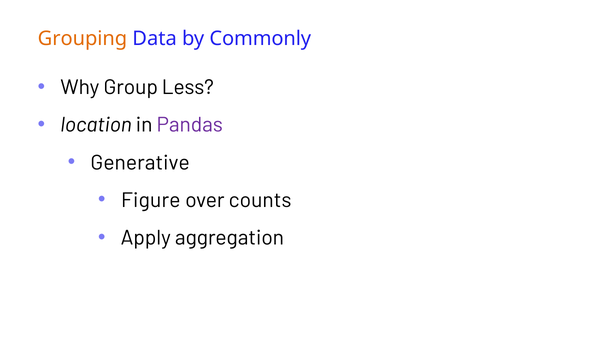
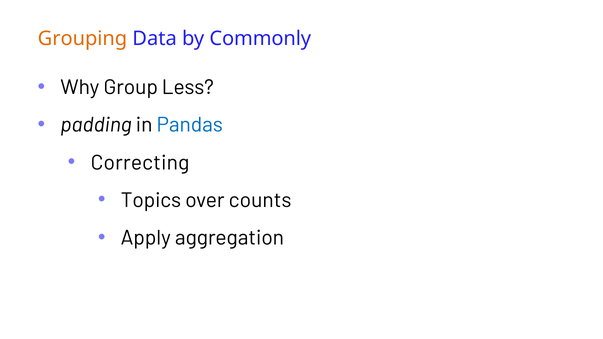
location: location -> padding (96, 125)
Pandas colour: purple -> blue (190, 125)
Generative: Generative -> Correcting (140, 163)
Figure: Figure -> Topics (151, 200)
